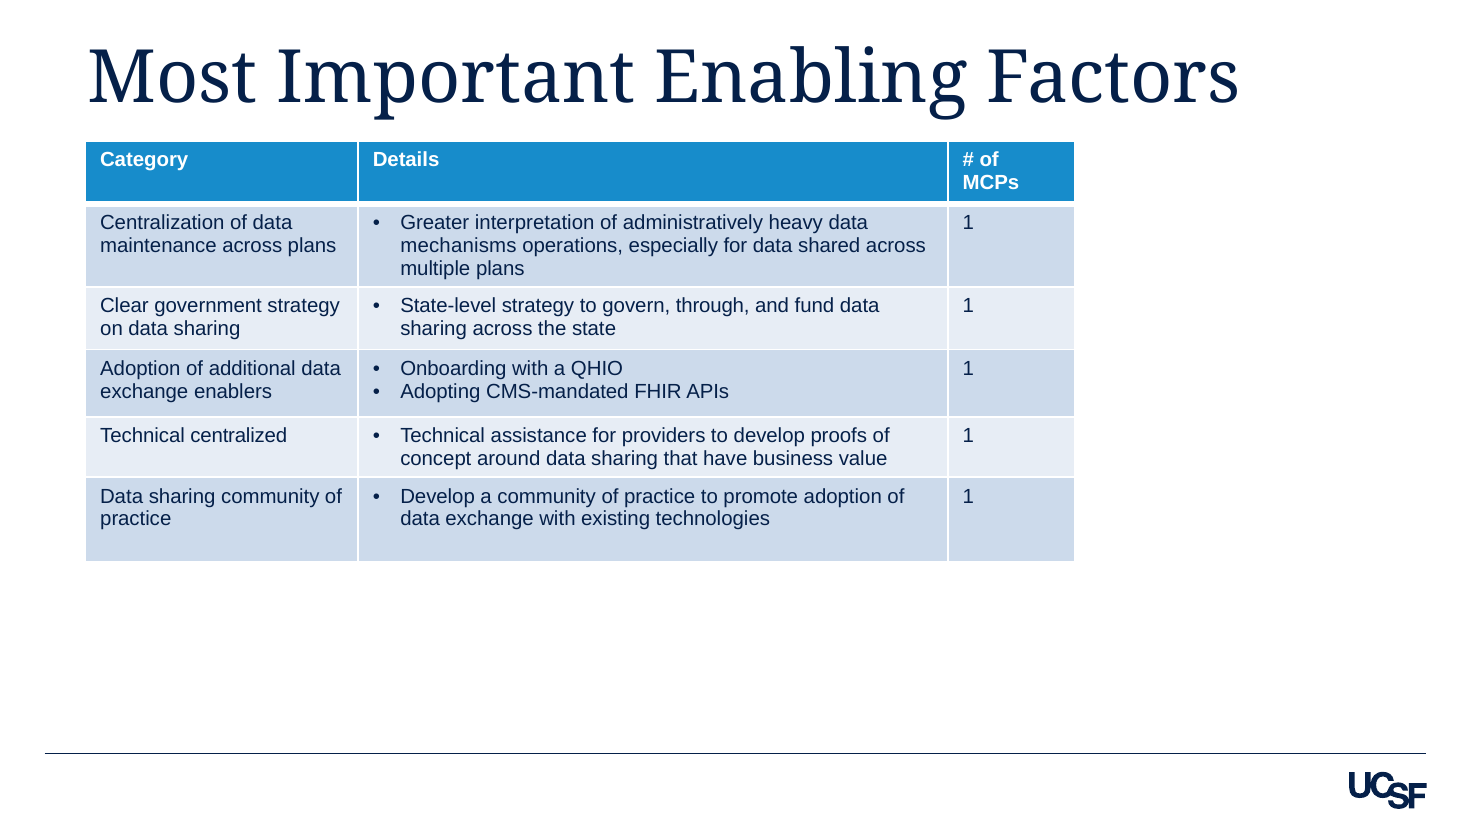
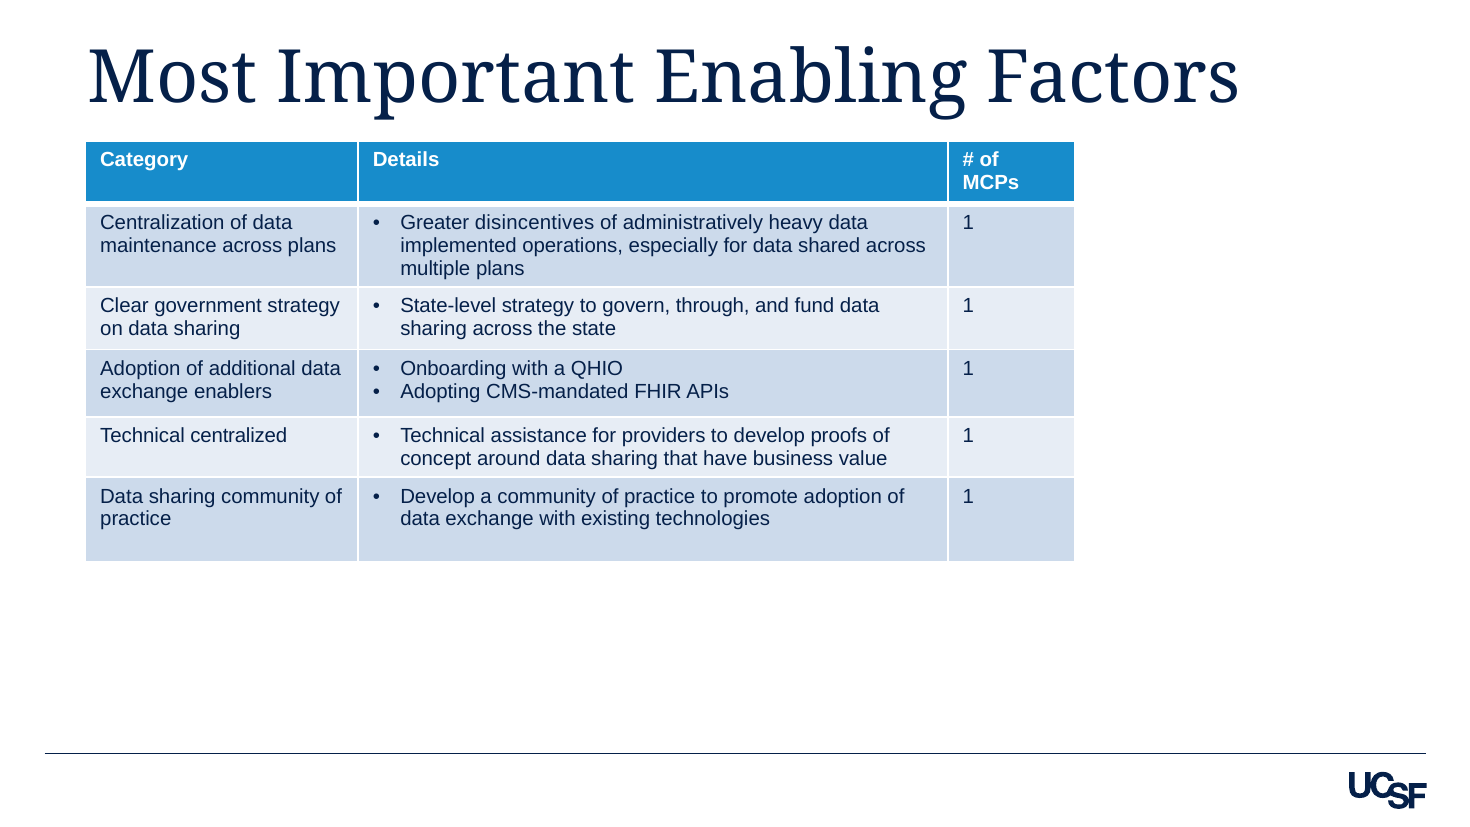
interpretation: interpretation -> disincentives (535, 223)
mechanisms: mechanisms -> implemented (459, 246)
